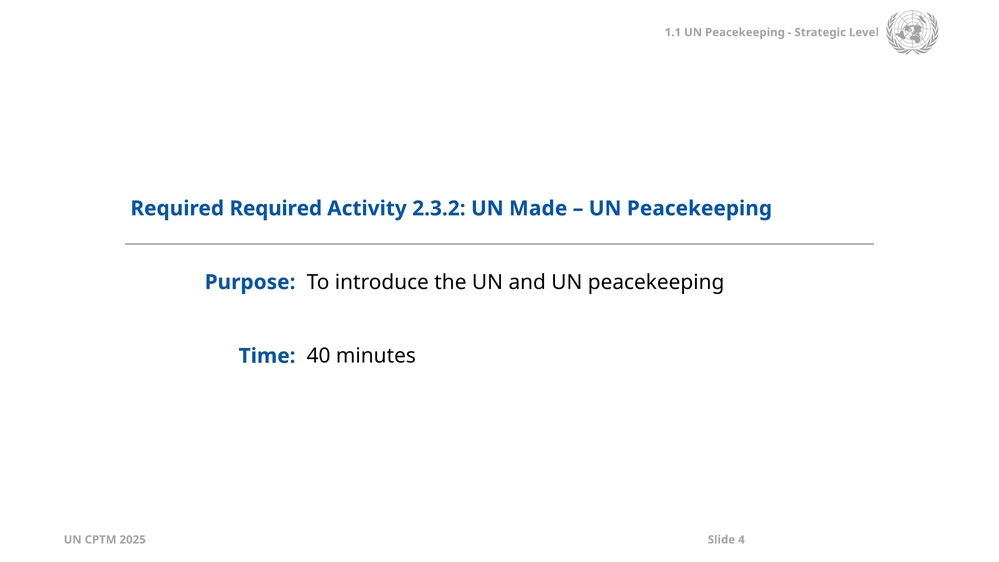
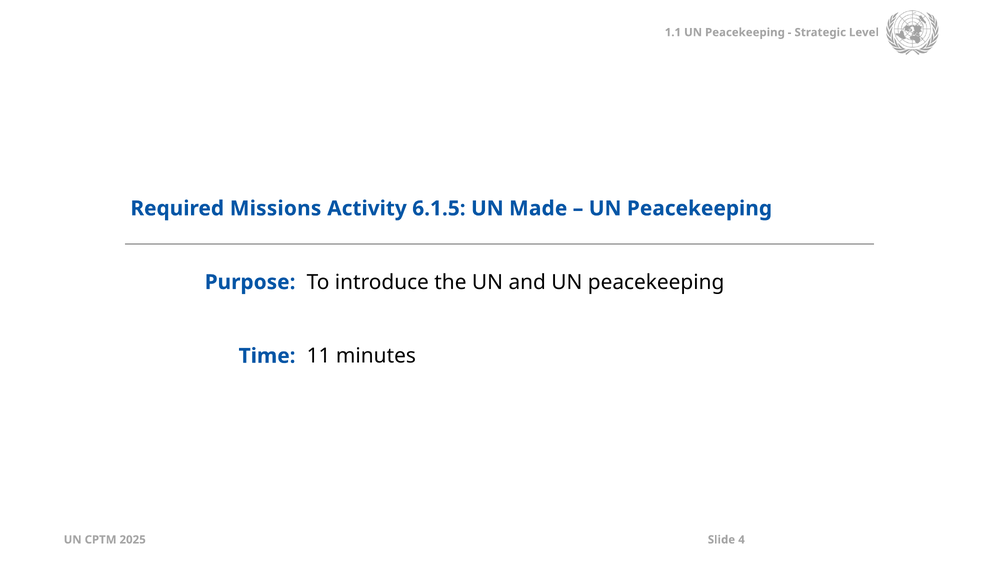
Required Required: Required -> Missions (276, 208)
2.3.2: 2.3.2 -> 6.1.5 (439, 208)
40: 40 -> 11 (319, 356)
